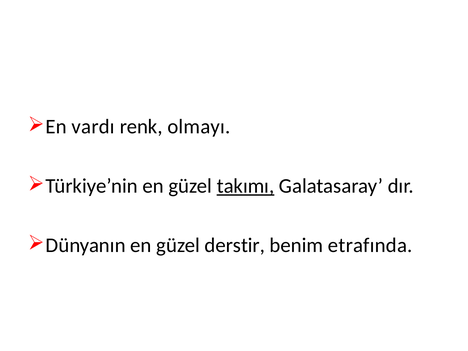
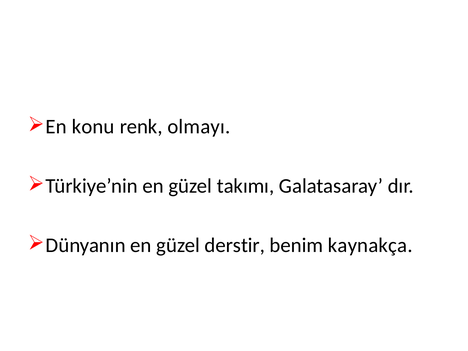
vardı: vardı -> konu (93, 127)
takımı underline: present -> none (245, 186)
etrafında: etrafında -> kaynakça (370, 245)
